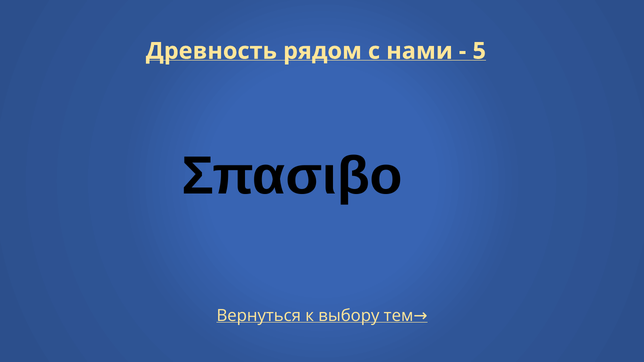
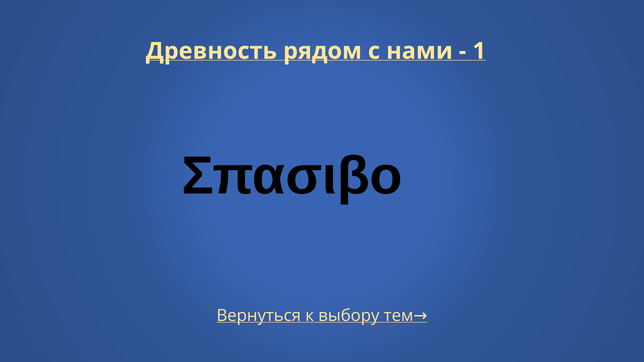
5: 5 -> 1 (479, 51)
